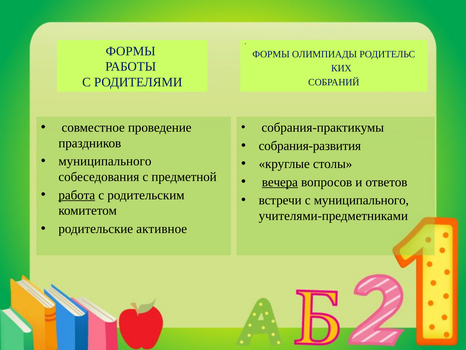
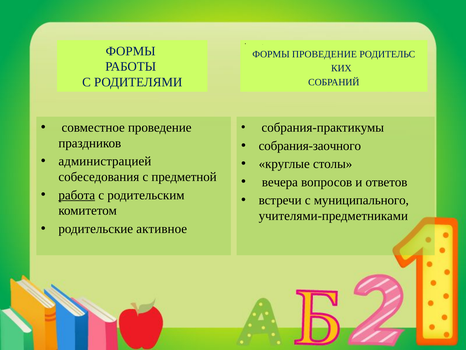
ФОРМЫ ОЛИМПИАДЫ: ОЛИМПИАДЫ -> ПРОВЕДЕНИЕ (324, 54)
собрания-развития: собрания-развития -> собрания-заочного (310, 146)
муниципального: муниципального -> администрацией (105, 161)
вечера underline: present -> none (280, 182)
